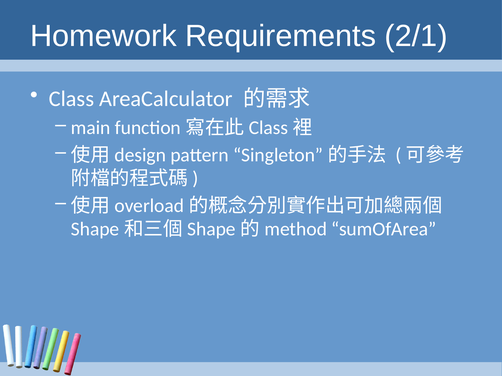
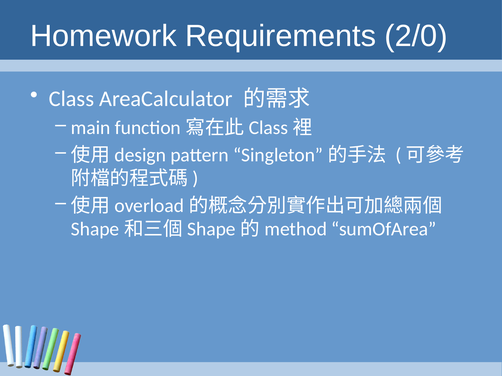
2/1: 2/1 -> 2/0 (416, 36)
